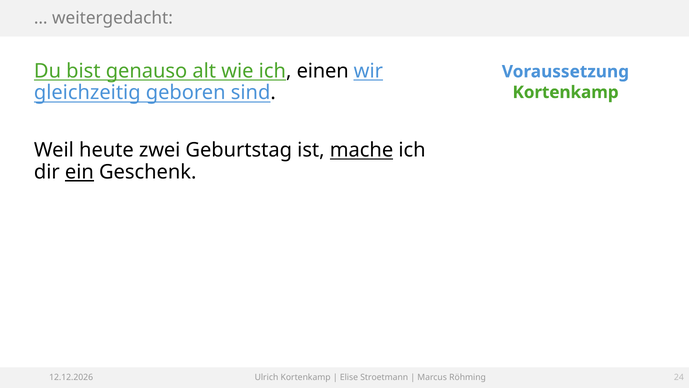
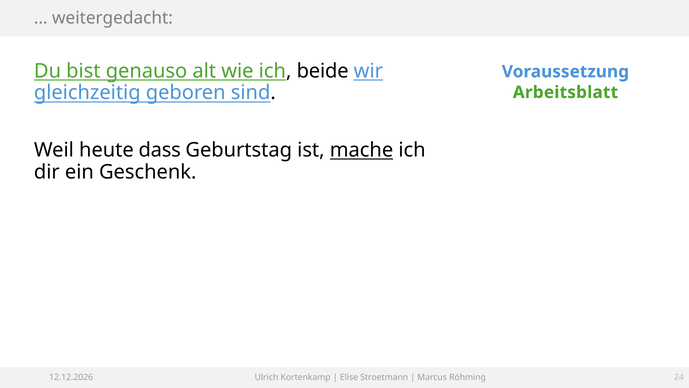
einen: einen -> beide (323, 71)
Kortenkamp: Kortenkamp -> Arbeitsblatt (565, 92)
zwei: zwei -> dass (160, 150)
ein underline: present -> none (79, 172)
